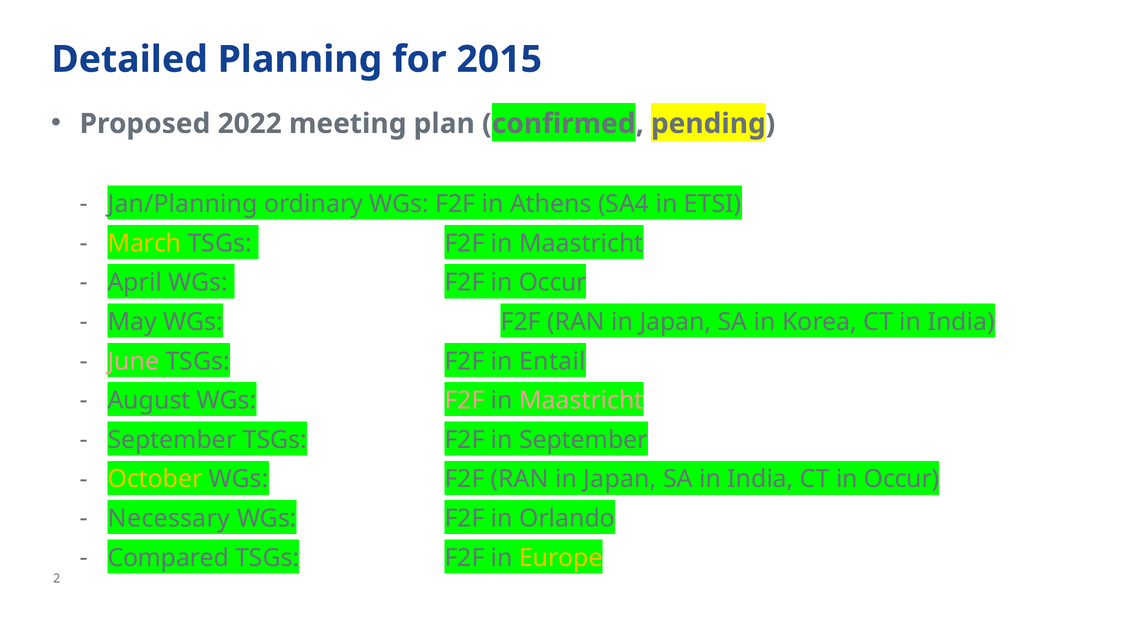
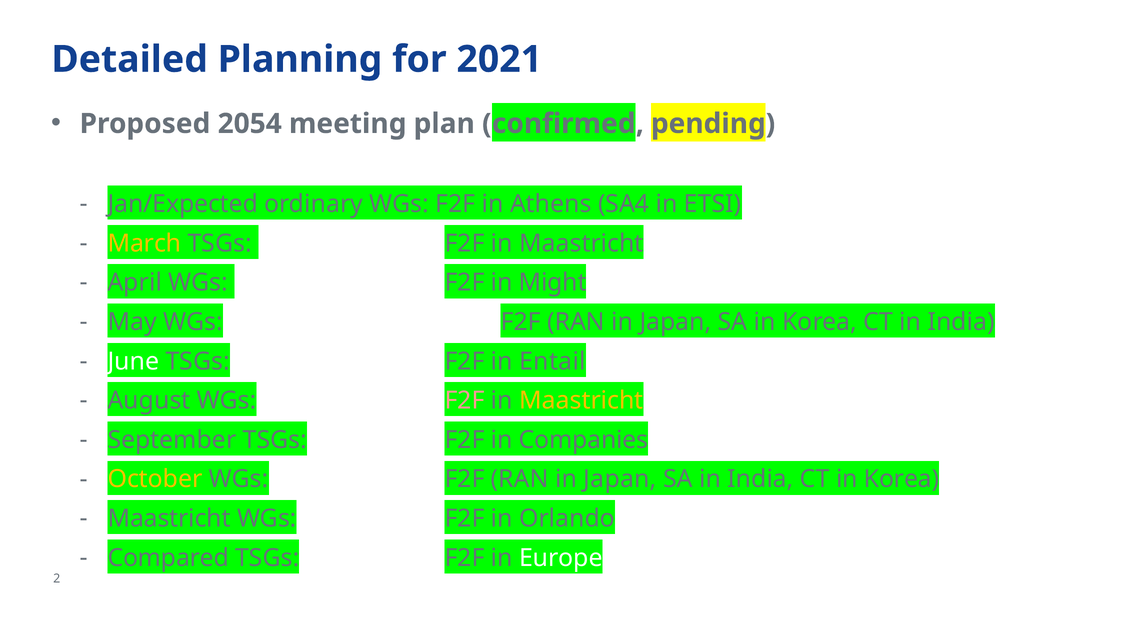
2015: 2015 -> 2021 (499, 59)
2022: 2022 -> 2054 (250, 124)
Jan/Planning: Jan/Planning -> Jan/Expected (183, 204)
F2F in Occur: Occur -> Might (553, 283)
June colour: pink -> white (133, 361)
Maastricht colour: pink -> yellow (581, 400)
in September: September -> Companies (583, 440)
CT in Occur: Occur -> Korea (901, 479)
Necessary: Necessary -> Maastricht (169, 518)
Europe colour: yellow -> white (561, 558)
